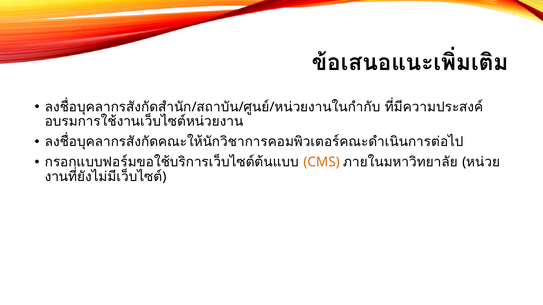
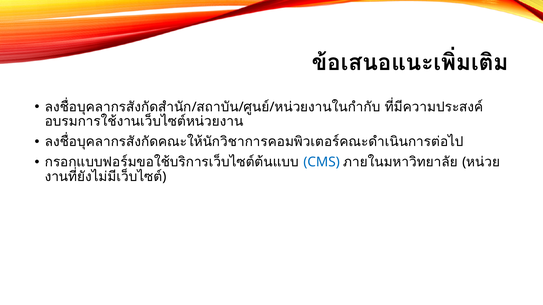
CMS colour: orange -> blue (322, 162)
